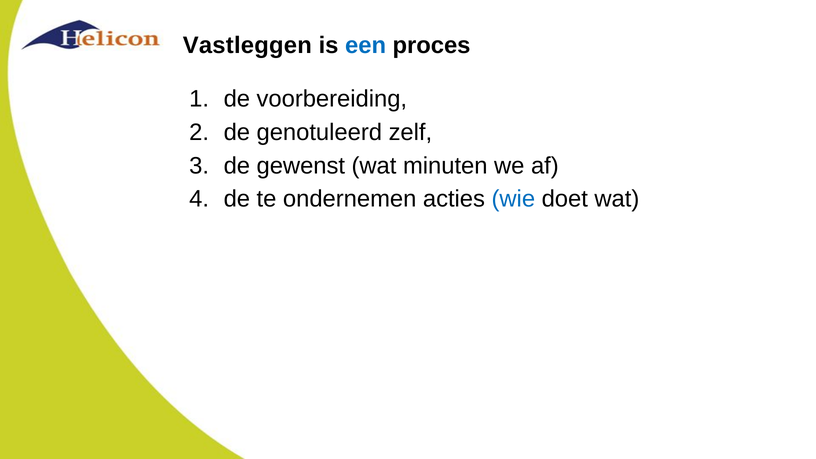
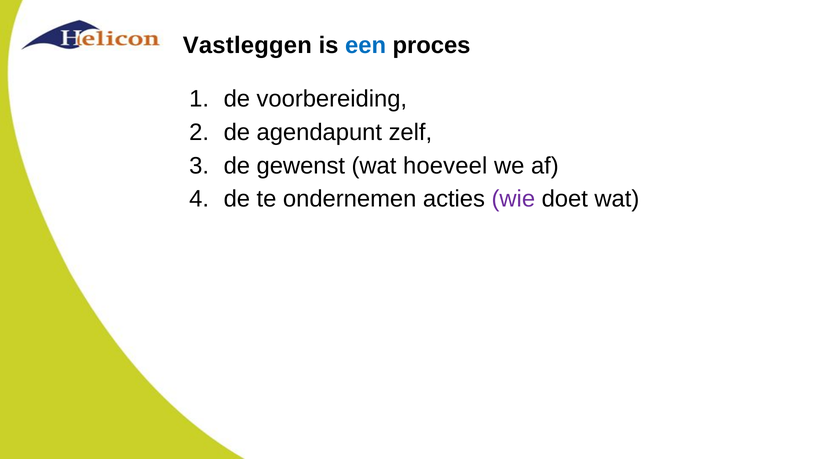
genotuleerd: genotuleerd -> agendapunt (319, 132)
minuten: minuten -> hoeveel (445, 166)
wie colour: blue -> purple (513, 199)
